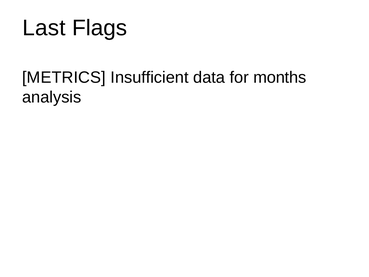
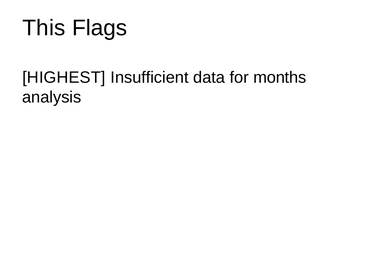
Last: Last -> This (44, 28)
METRICS: METRICS -> HIGHEST (64, 77)
